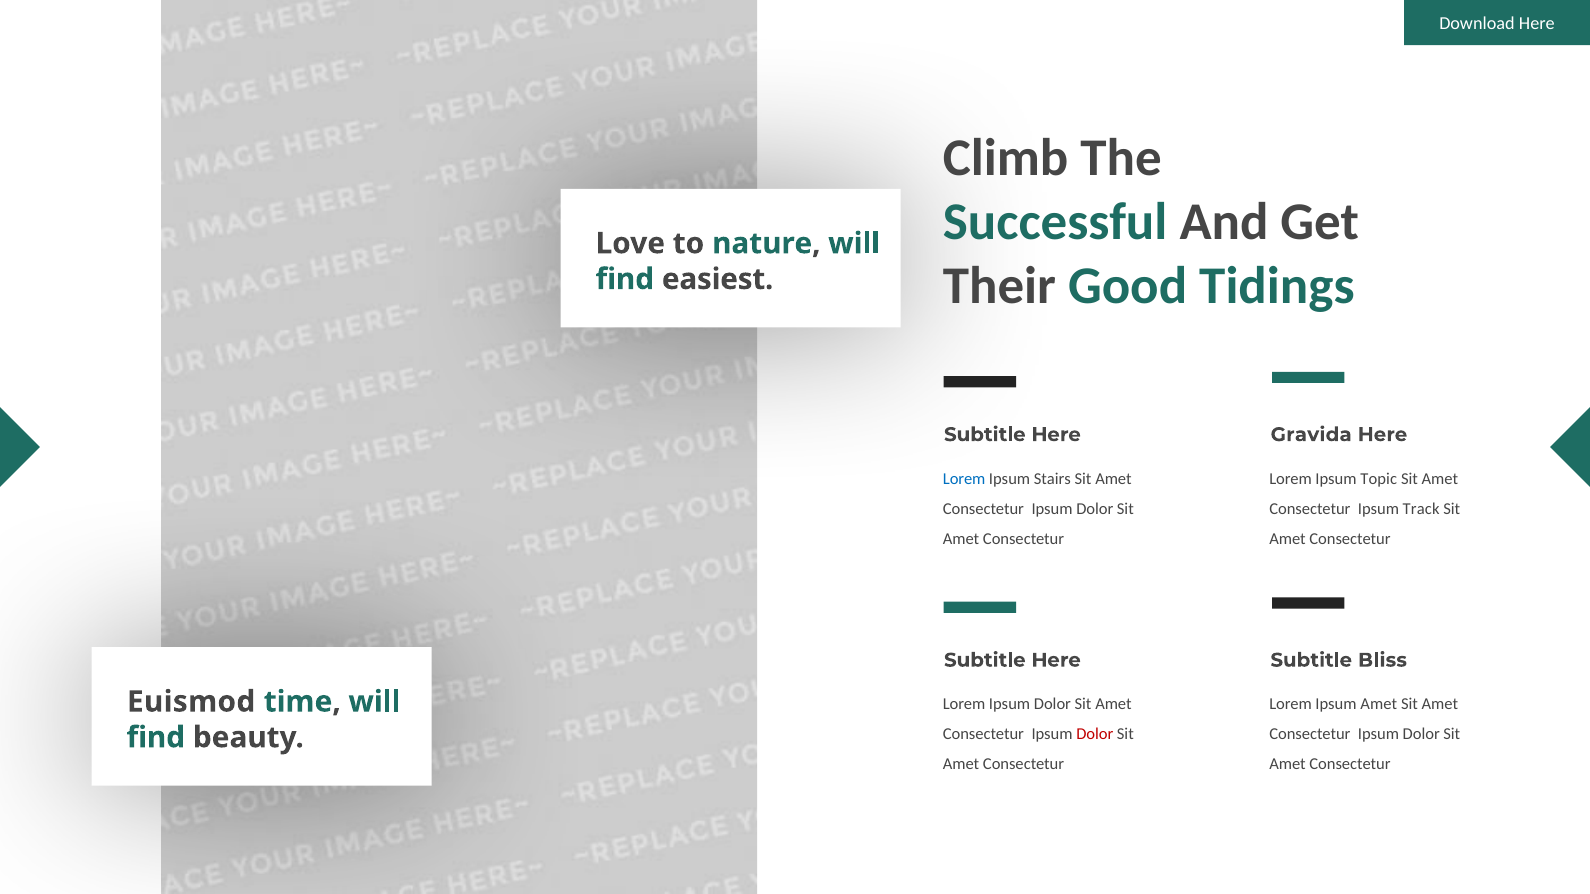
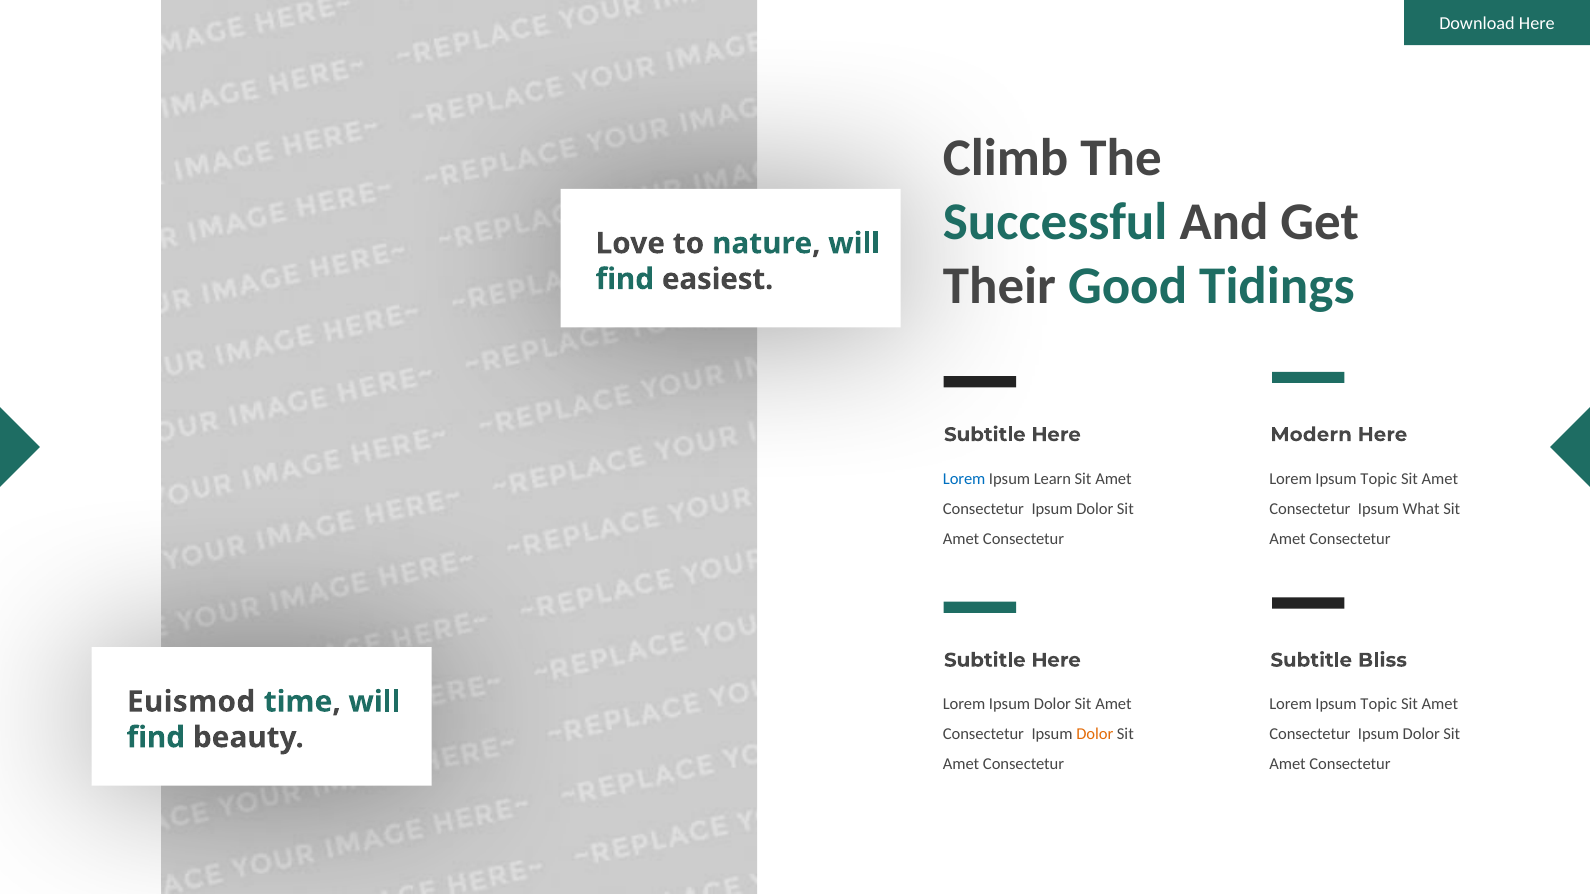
Gravida: Gravida -> Modern (1311, 435)
Stairs: Stairs -> Learn (1052, 479)
Track: Track -> What (1421, 509)
Amet: Amet -> Topic (1379, 705)
Dolor colour: red -> orange (1095, 735)
